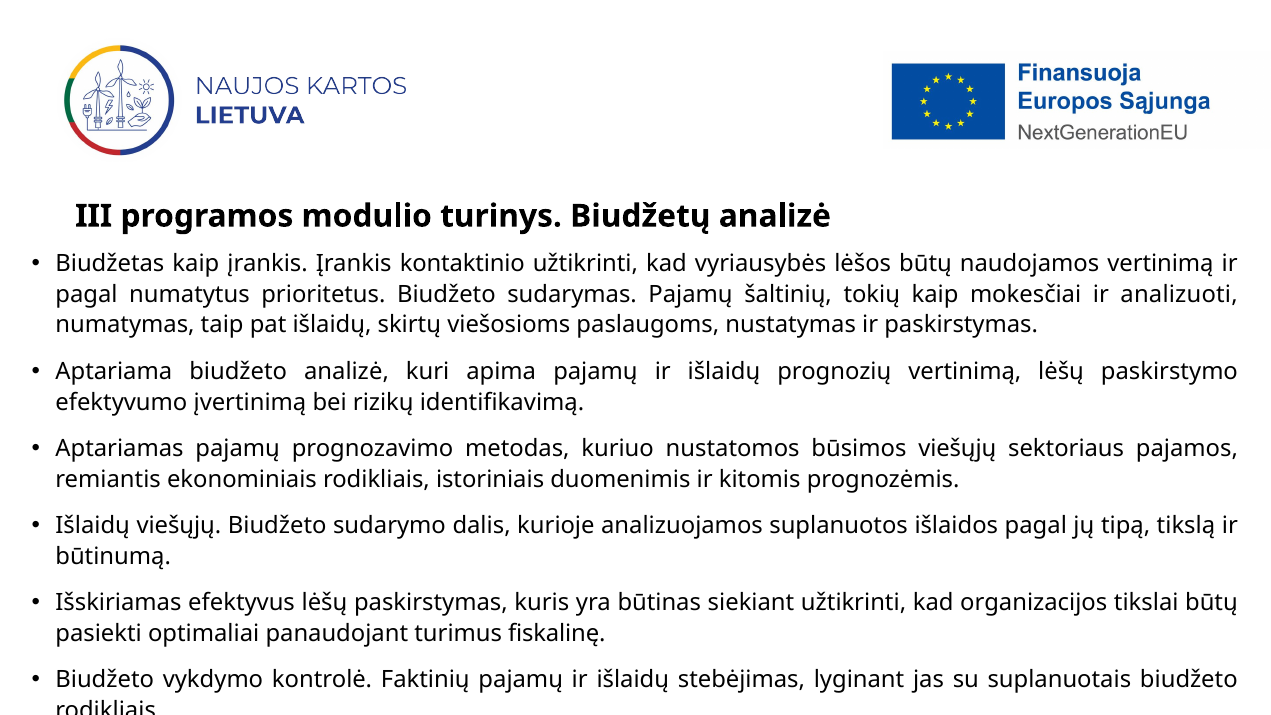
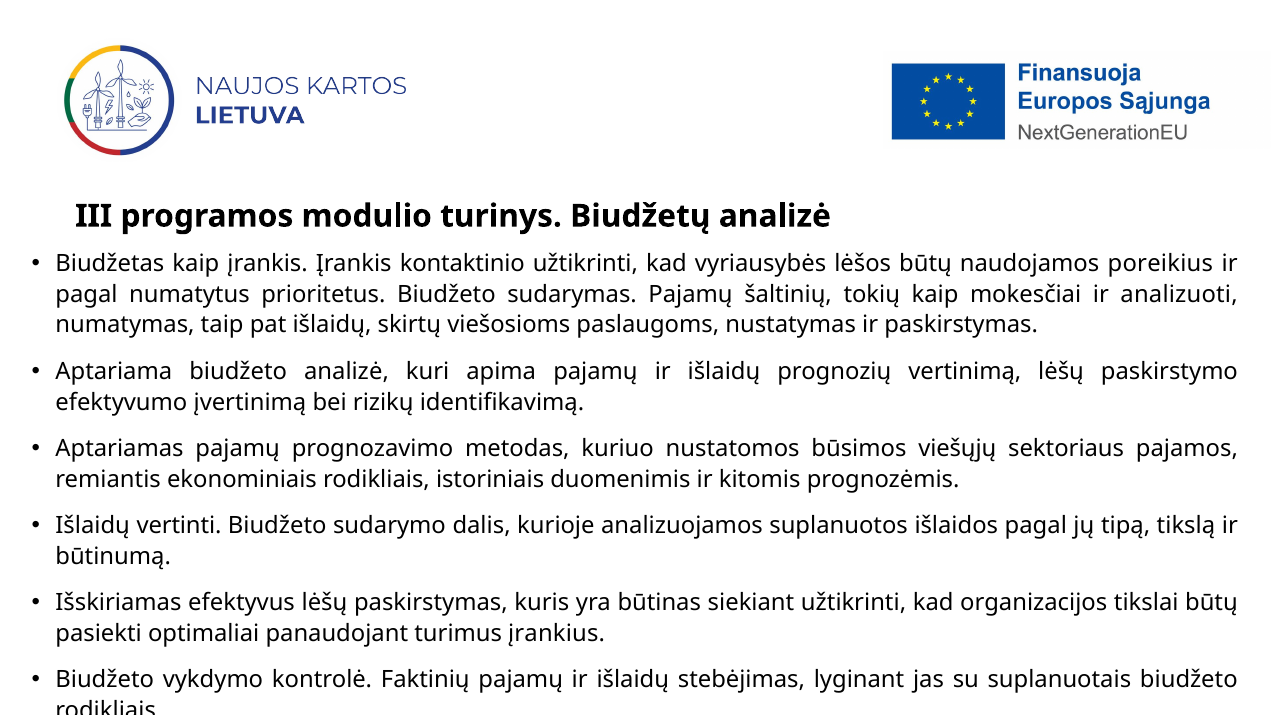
naudojamos vertinimą: vertinimą -> poreikius (1160, 264)
Išlaidų viešųjų: viešųjų -> vertinti (179, 526)
fiskalinę: fiskalinę -> įrankius (557, 633)
